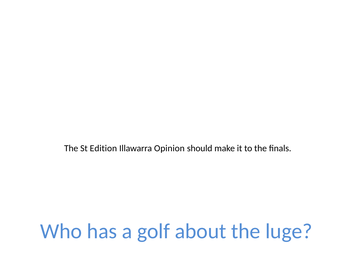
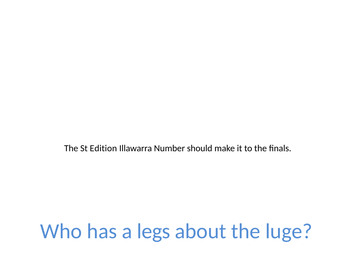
Opinion: Opinion -> Number (169, 149)
golf: golf -> legs (154, 232)
